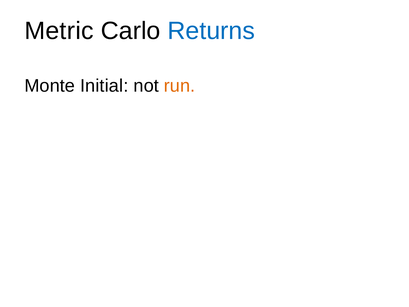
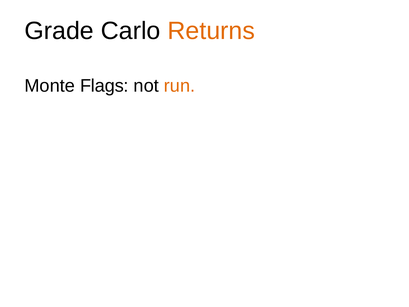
Metric: Metric -> Grade (59, 31)
Returns colour: blue -> orange (211, 31)
Initial: Initial -> Flags (104, 86)
